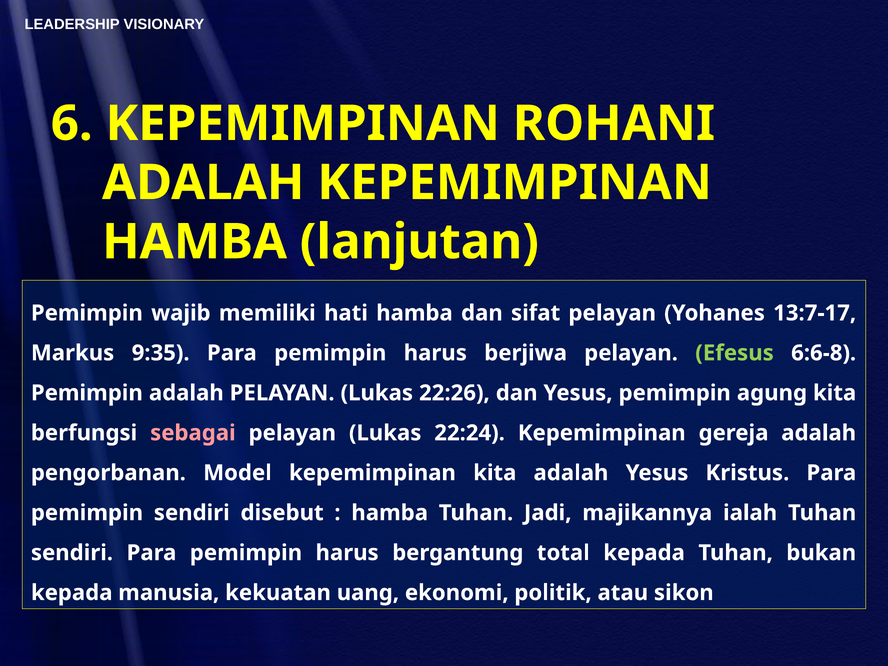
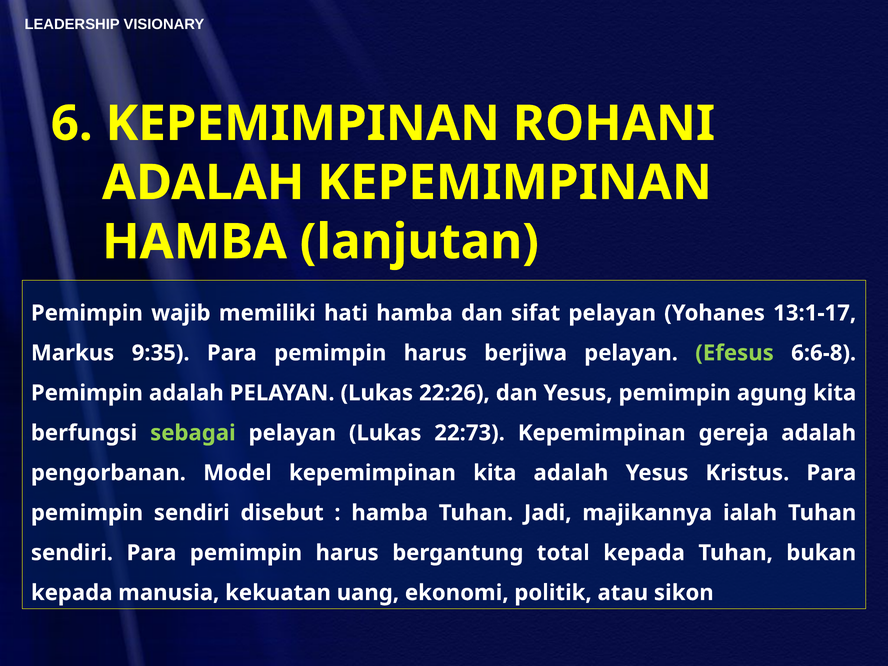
13:7-17: 13:7-17 -> 13:1-17 (815, 313)
sebagai colour: pink -> light green (193, 433)
22:24: 22:24 -> 22:73 (470, 433)
